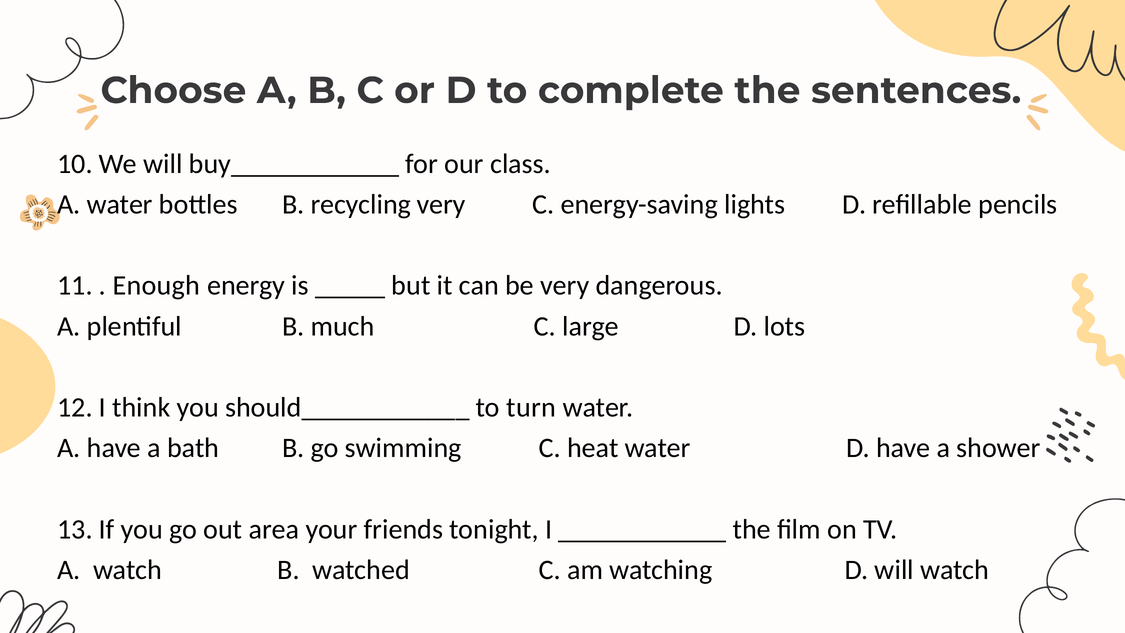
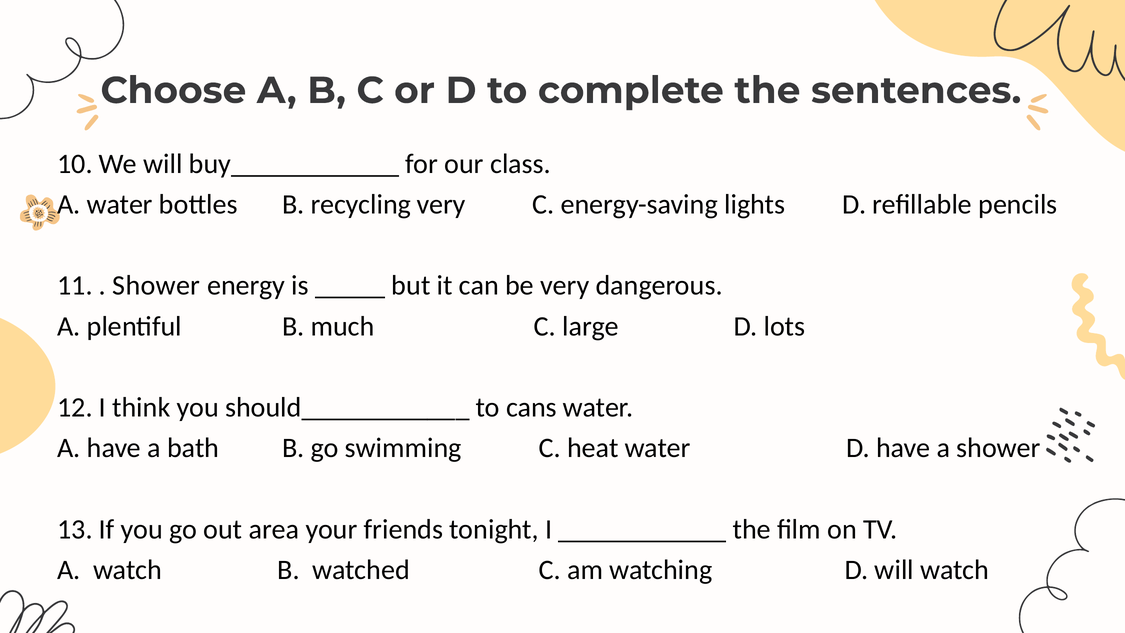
Enough: Enough -> Shower (156, 286)
turn: turn -> cans (531, 407)
